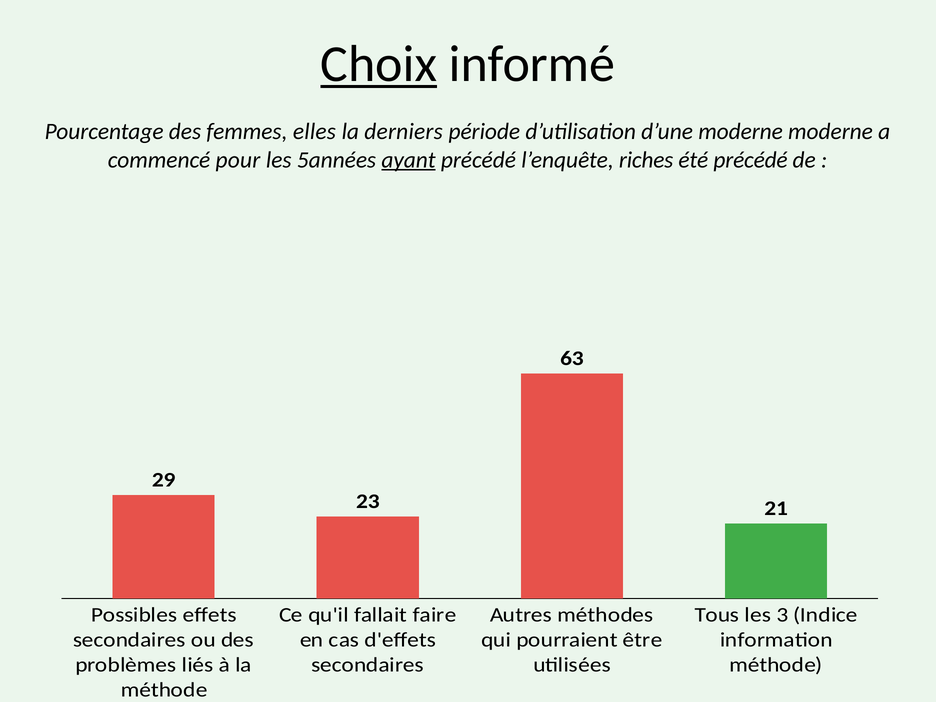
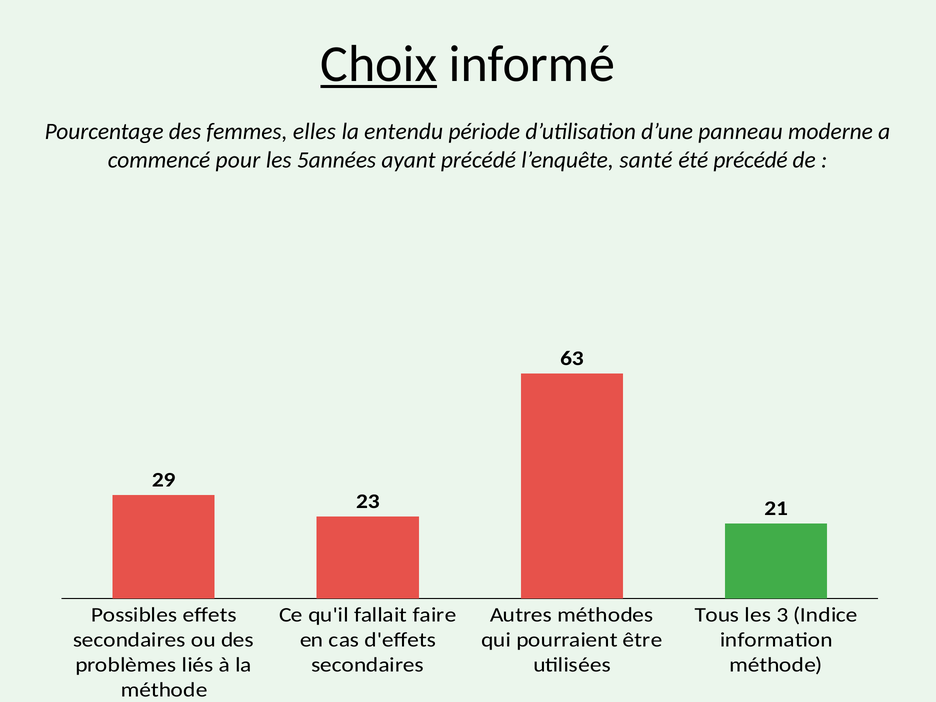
derniers: derniers -> entendu (404, 132)
d’une moderne: moderne -> panneau (740, 132)
ayant underline: present -> none (409, 160)
riches: riches -> santé (646, 160)
